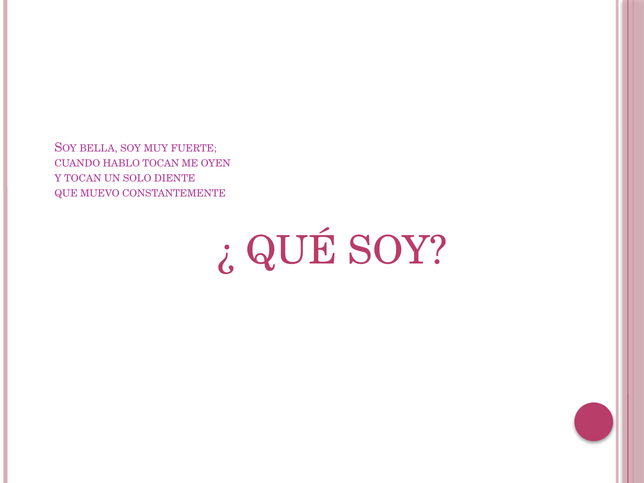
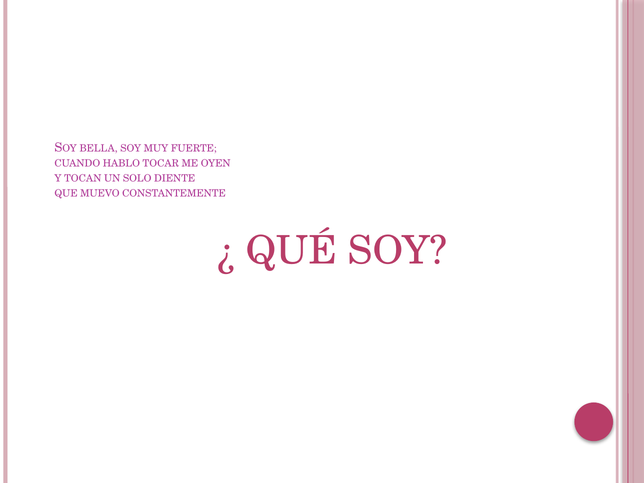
HABLO TOCAN: TOCAN -> TOCAR (161, 164)
